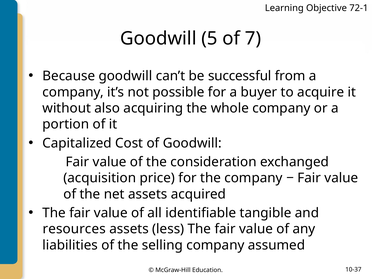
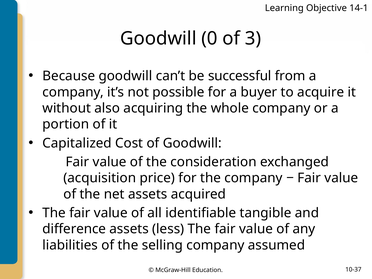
72-1: 72-1 -> 14-1 (359, 8)
5: 5 -> 0 (209, 38)
7: 7 -> 3 (253, 38)
resources: resources -> difference (74, 229)
